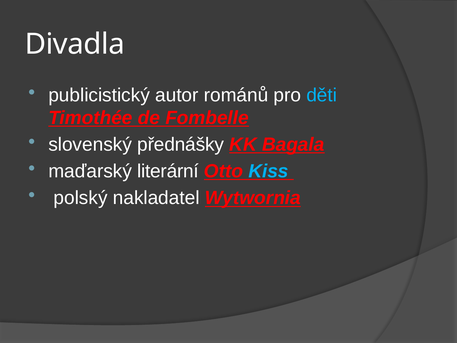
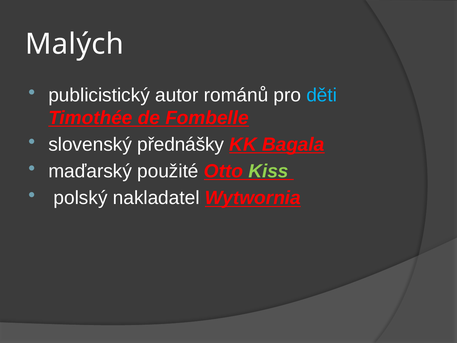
Divadla: Divadla -> Malých (75, 44)
literární: literární -> použité (168, 171)
Kiss colour: light blue -> light green (268, 171)
